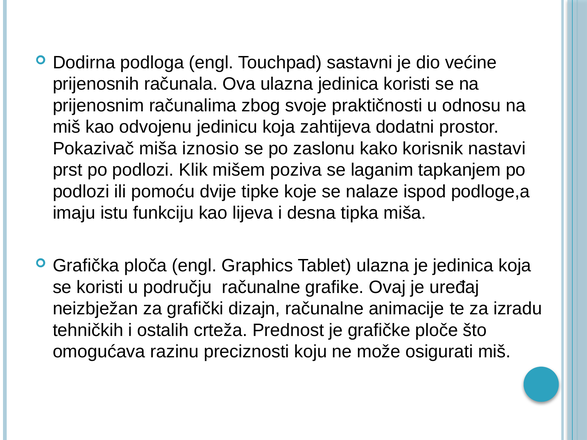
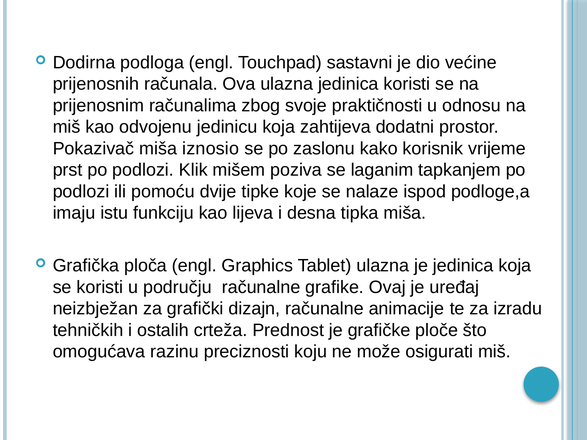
nastavi: nastavi -> vrijeme (497, 149)
